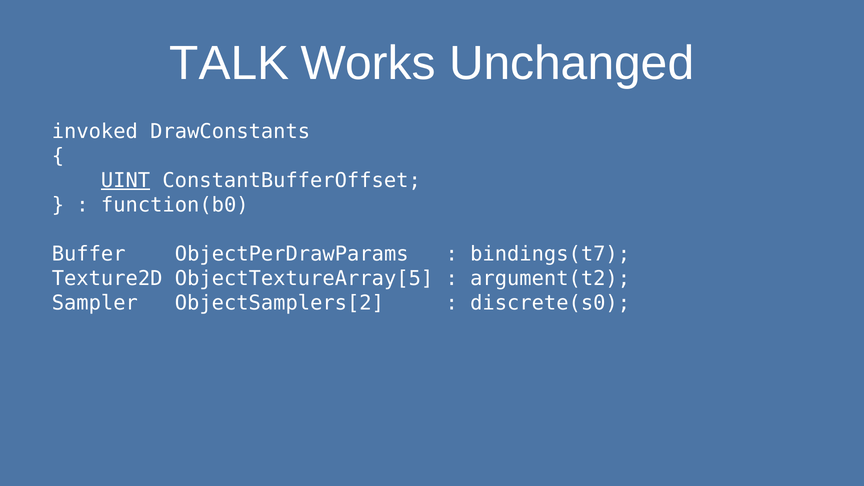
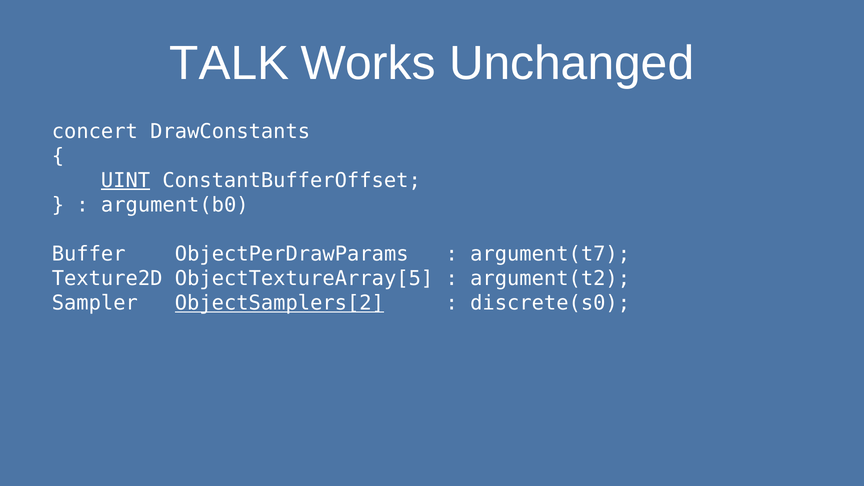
invoked: invoked -> concert (95, 131)
function(b0: function(b0 -> argument(b0 (175, 205)
bindings(t7: bindings(t7 -> argument(t7 (550, 254)
ObjectSamplers[2 underline: none -> present (279, 303)
